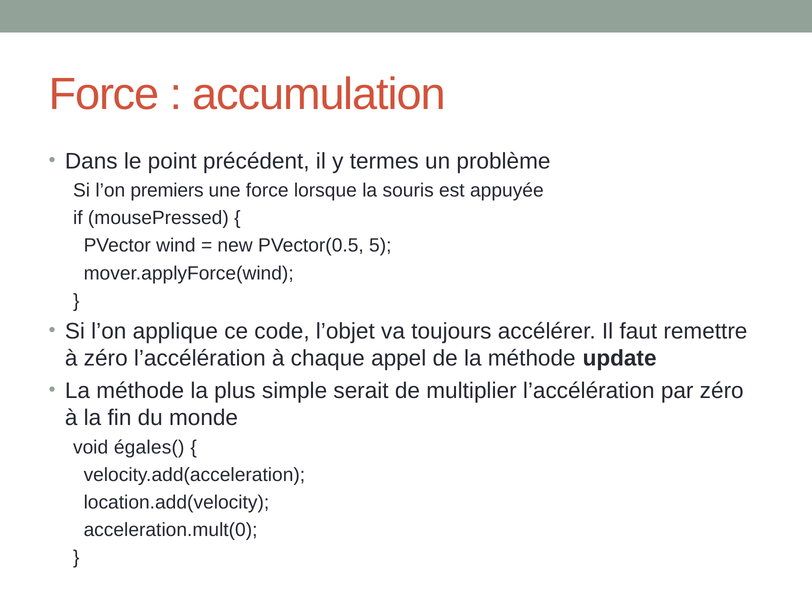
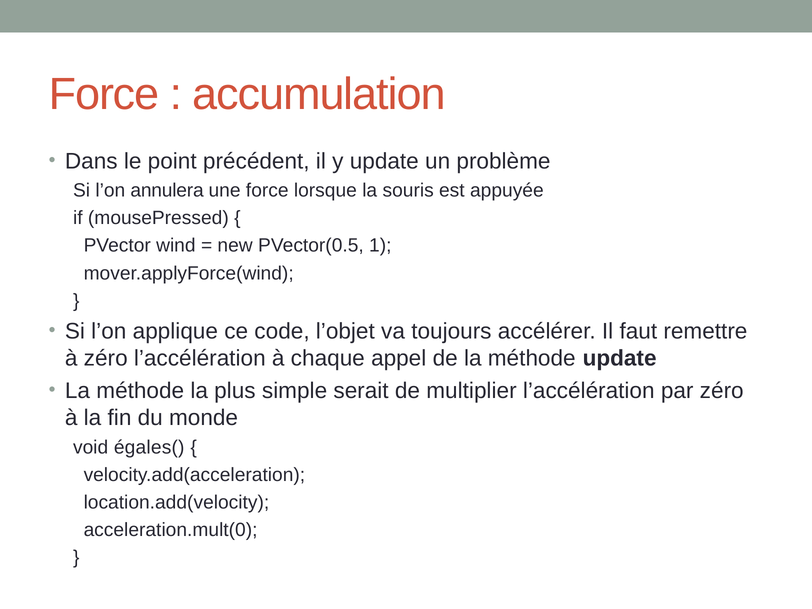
y termes: termes -> update (384, 161)
premiers: premiers -> annulera (167, 191)
5: 5 -> 1 (380, 246)
